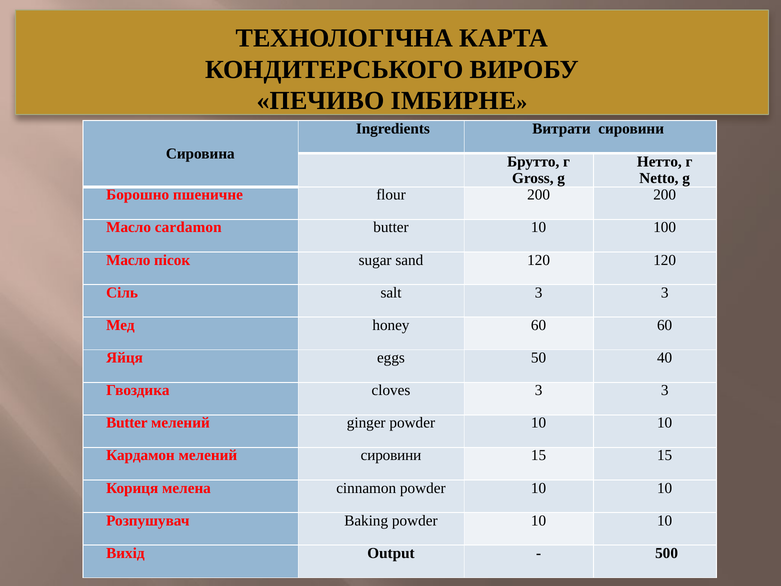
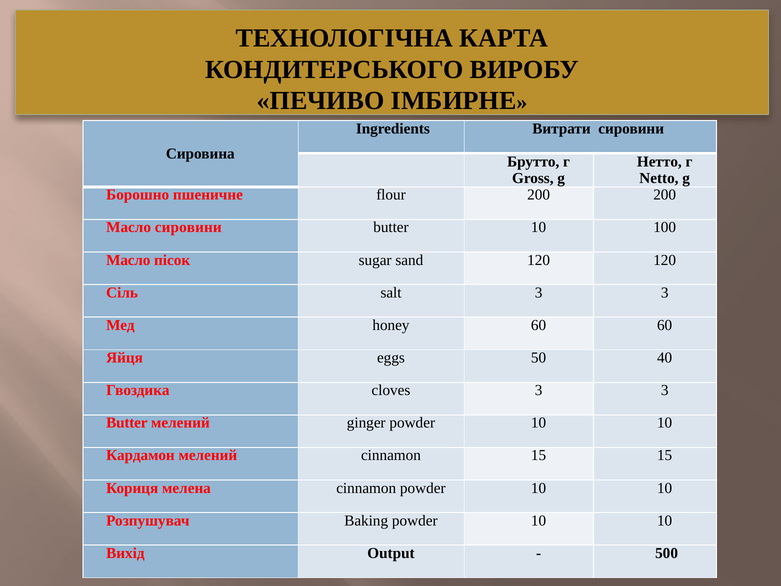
Масло cardamon: cardamon -> сировини (188, 227)
мелений сировини: сировини -> cinnamon (391, 455)
